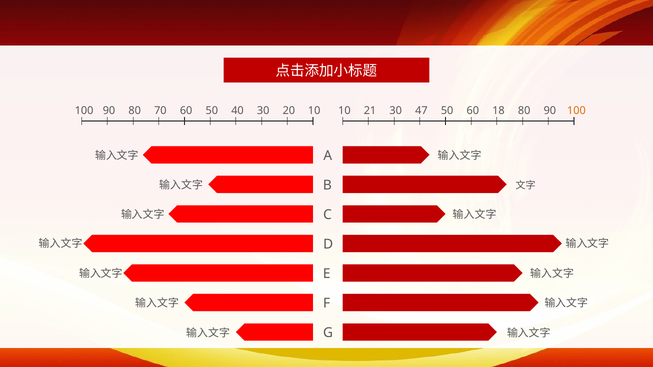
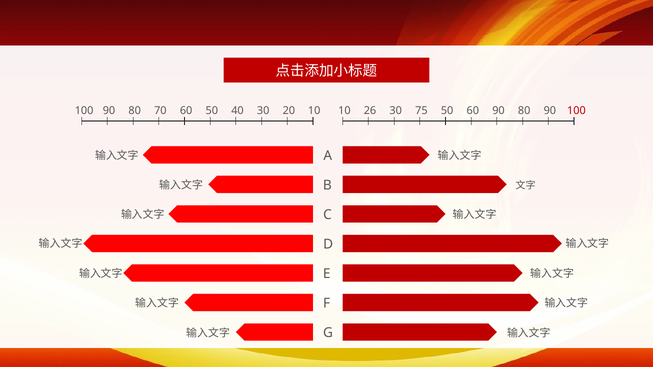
21: 21 -> 26 (370, 111)
47: 47 -> 75 (421, 111)
60 18: 18 -> 90 (498, 111)
100 colour: orange -> red (576, 111)
